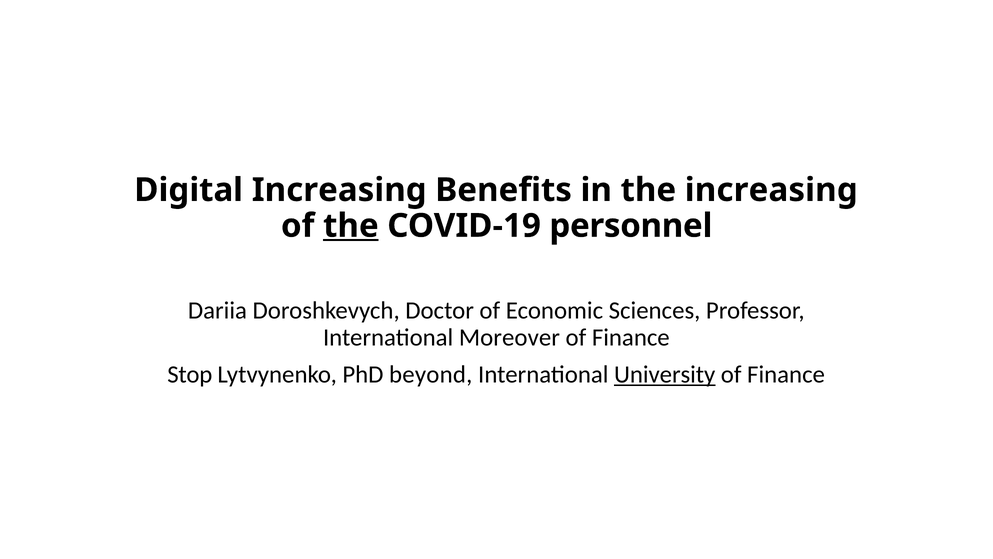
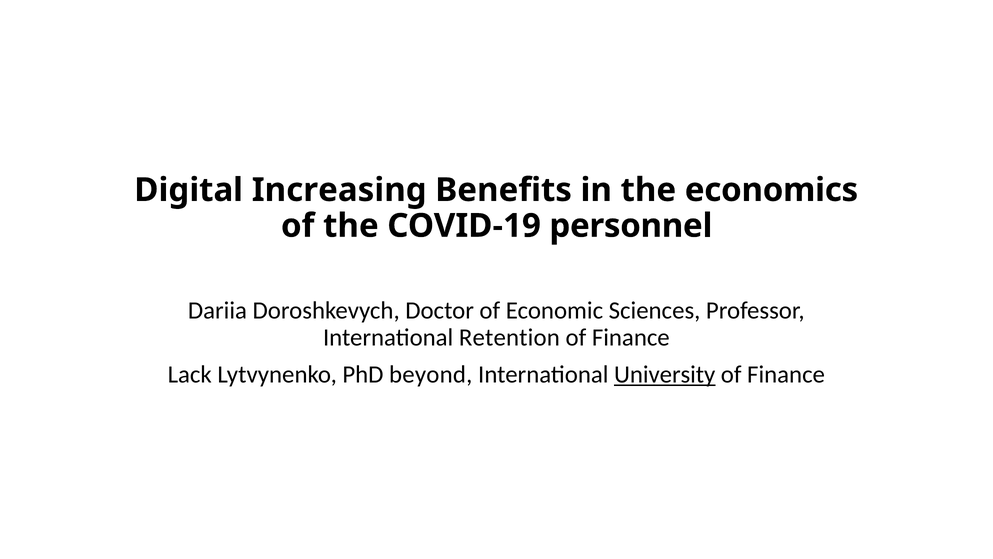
the increasing: increasing -> economics (771, 190)
the underline: present -> none (351, 226)
Moreover: Moreover -> Retention (509, 337)
Stop: Stop -> Lack (190, 374)
